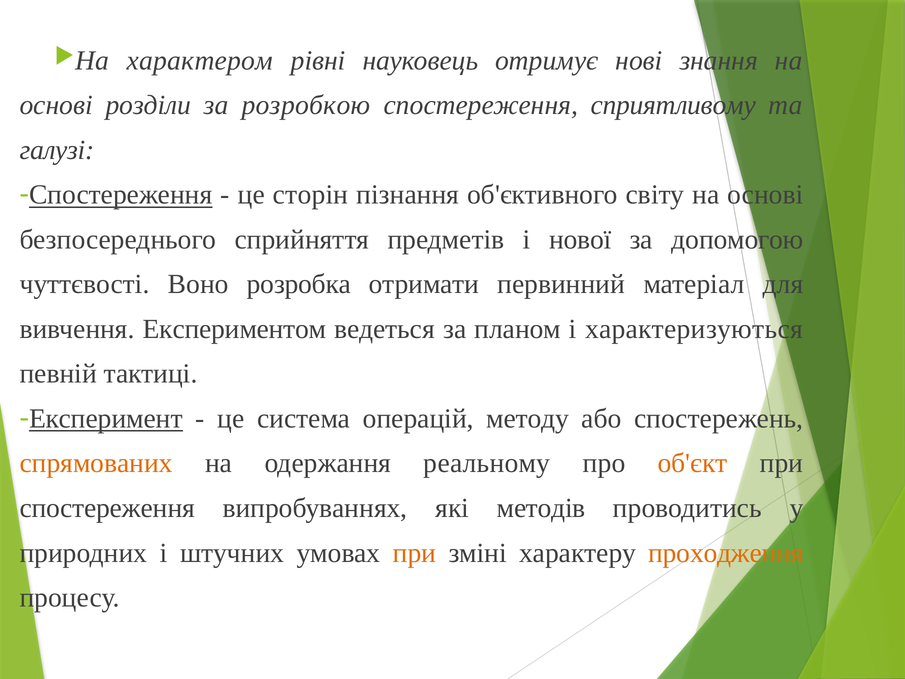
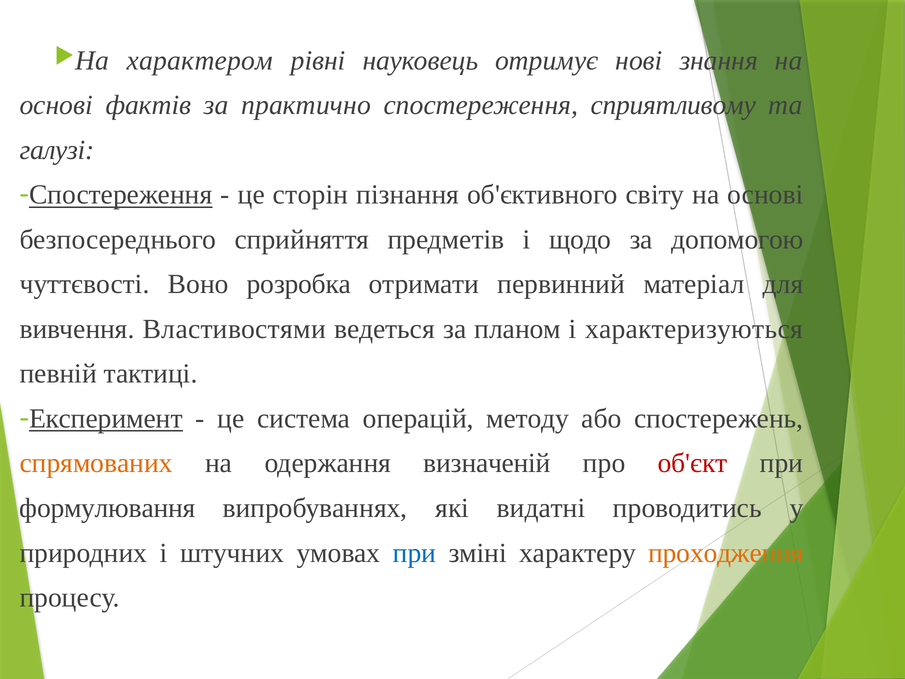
розділи: розділи -> фактів (148, 105)
розробкою: розробкою -> практично (306, 105)
нової: нової -> щодо (580, 239)
Експериментом: Експериментом -> Властивостями (234, 329)
реальному: реальному -> визначеній (487, 463)
об'єкт colour: orange -> red (693, 463)
спостереження: спостереження -> формулювання (107, 508)
методів: методів -> видатні (541, 508)
при colour: orange -> blue (415, 553)
